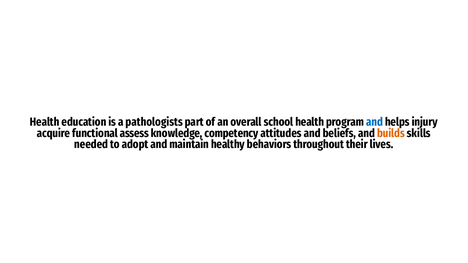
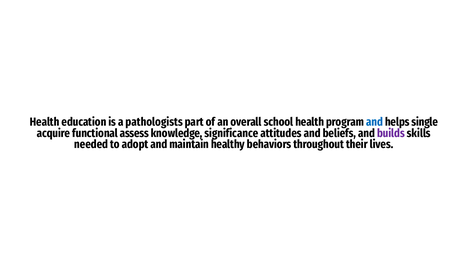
injury: injury -> single (425, 122)
competency: competency -> significance (231, 133)
builds colour: orange -> purple (391, 133)
